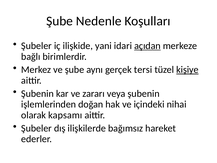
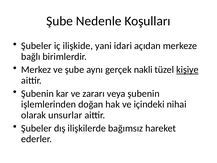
açıdan underline: present -> none (147, 46)
tersi: tersi -> nakli (143, 70)
kapsamı: kapsamı -> unsurlar (65, 115)
